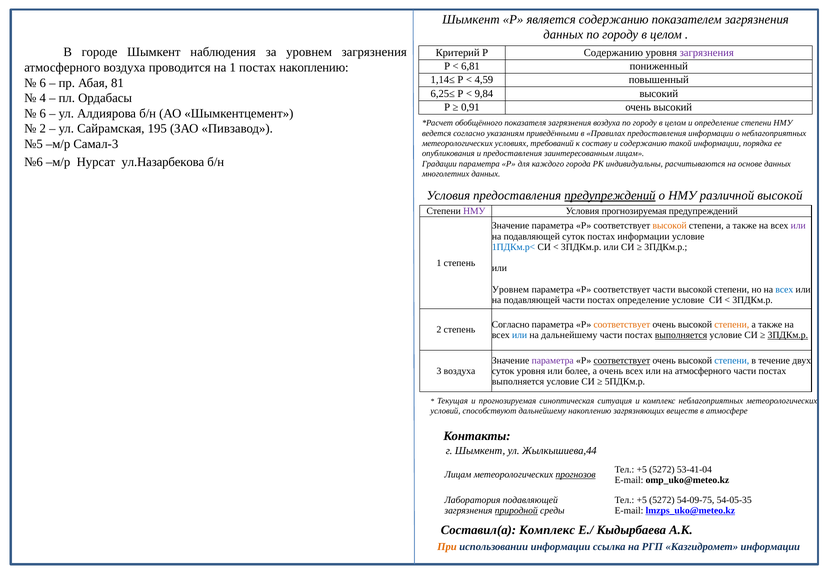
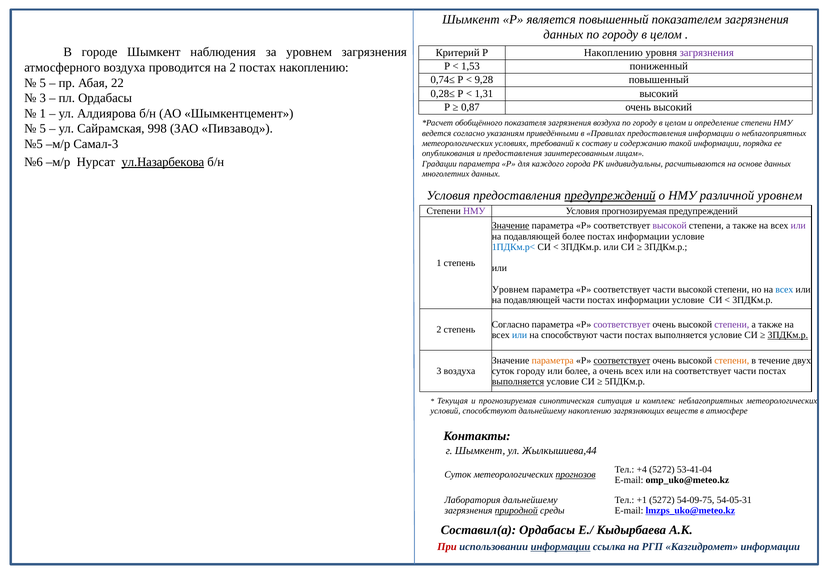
является содержанию: содержанию -> повышенный (614, 19)
Р Содержанию: Содержанию -> Накоплению (613, 53)
6,81: 6,81 -> 1,53 (470, 66)
на 1: 1 -> 2 (233, 67)
1,14≤: 1,14≤ -> 0,74≤ (443, 80)
4,59: 4,59 -> 9,28 (484, 80)
6: 6 -> 5 (43, 83)
81: 81 -> 22 (117, 83)
6,25≤: 6,25≤ -> 0,28≤ (443, 94)
9,84: 9,84 -> 1,31 (484, 94)
4: 4 -> 3 (43, 98)
0,91: 0,91 -> 0,87 (470, 107)
6: 6 -> 1 (43, 113)
2: 2 -> 5 (43, 129)
195: 195 -> 998 (157, 129)
ул.Назарбекова underline: none -> present (163, 162)
различной высокой: высокой -> уровнем (780, 195)
Значение underline: none -> present (511, 226)
высокой colour: orange -> purple (670, 226)
подавляющей суток: суток -> более (574, 236)
части постах определение: определение -> информации (644, 300)
соответствует colour: orange -> purple (622, 324)
степени colour: orange -> purple (732, 324)
на дальнейшему: дальнейшему -> способствуют (569, 335)
выполняется underline: present -> none (681, 335)
параметра colour: purple -> orange (553, 361)
степени colour: blue -> orange (732, 361)
суток уровня: уровня -> городу (531, 371)
на атмосферного: атмосферного -> соответствует (703, 371)
выполняется underline: none -> present (518, 382)
+5: +5 -> +4 (642, 469)
Лицам: Лицам -> Суток (458, 475)
Лаборатория подавляющей: подавляющей -> дальнейшему (530, 500)
+5: +5 -> +1 (642, 500)
54-05-35: 54-05-35 -> 54-05-31 (734, 500)
Составил(а Комплекс: Комплекс -> Ордабасы (547, 530)
При colour: orange -> red (447, 547)
информации underline: none -> present (561, 547)
